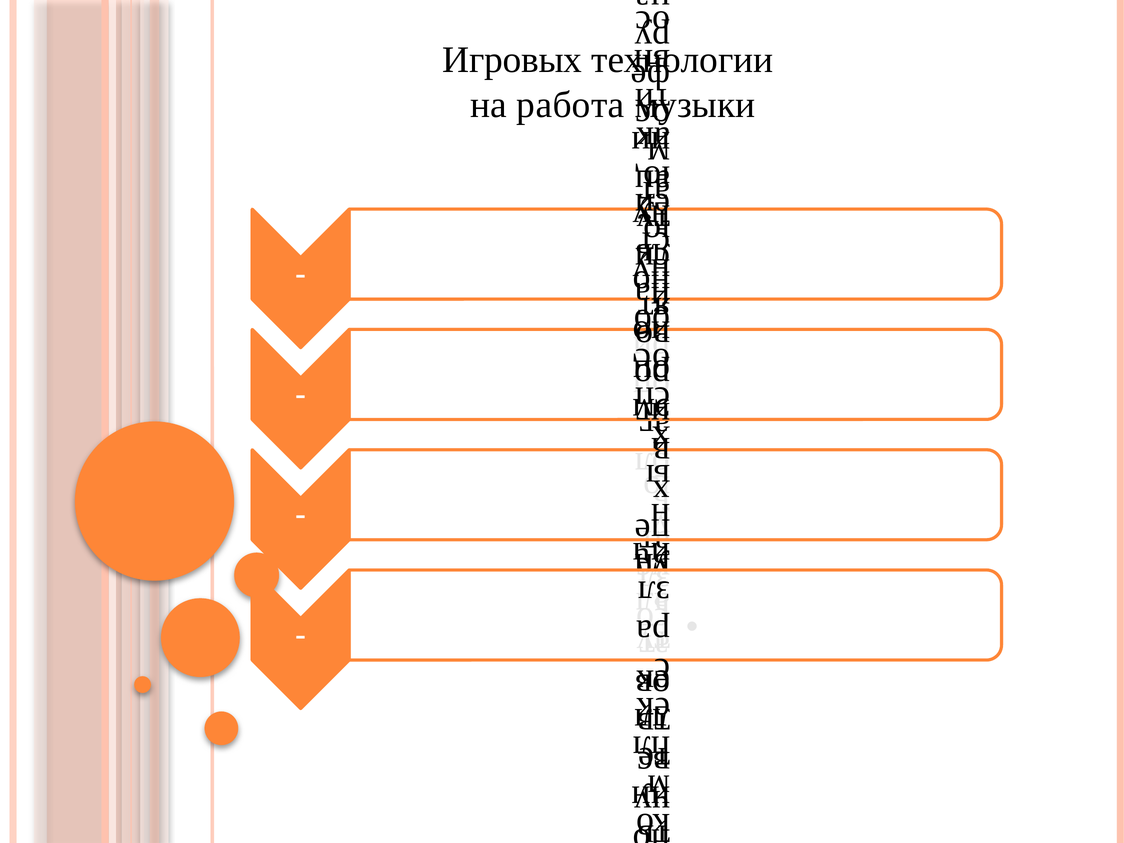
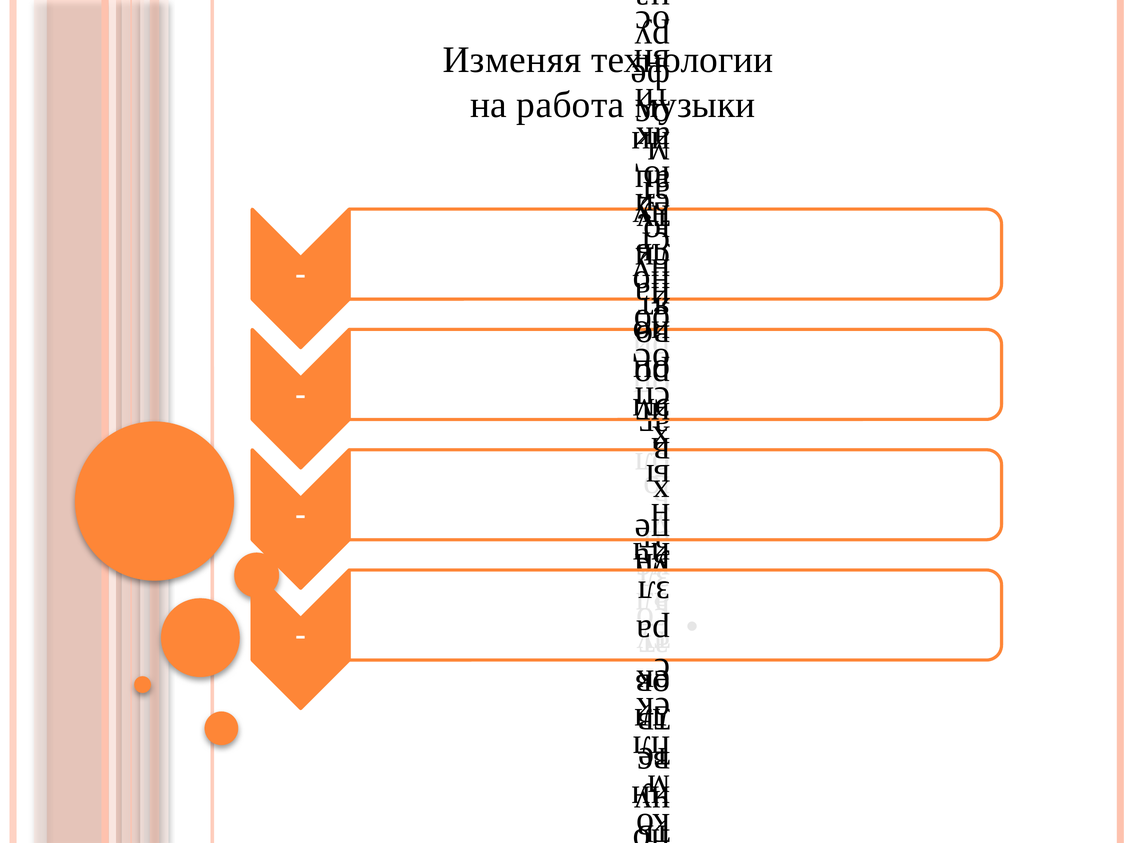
Игровых: Игровых -> Изменяя (512, 60)
